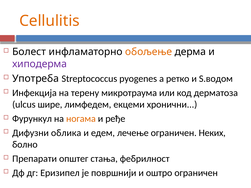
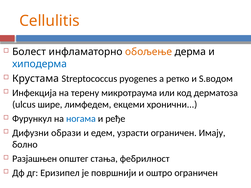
хиподерма colour: purple -> blue (40, 64)
Употреба: Употреба -> Крустама (36, 79)
ногама colour: orange -> blue (81, 119)
облика: облика -> образи (66, 133)
лечење: лечење -> узрасти (133, 133)
Неких: Неких -> Имају (212, 133)
Препарати: Препарати -> Разјашњен (35, 159)
